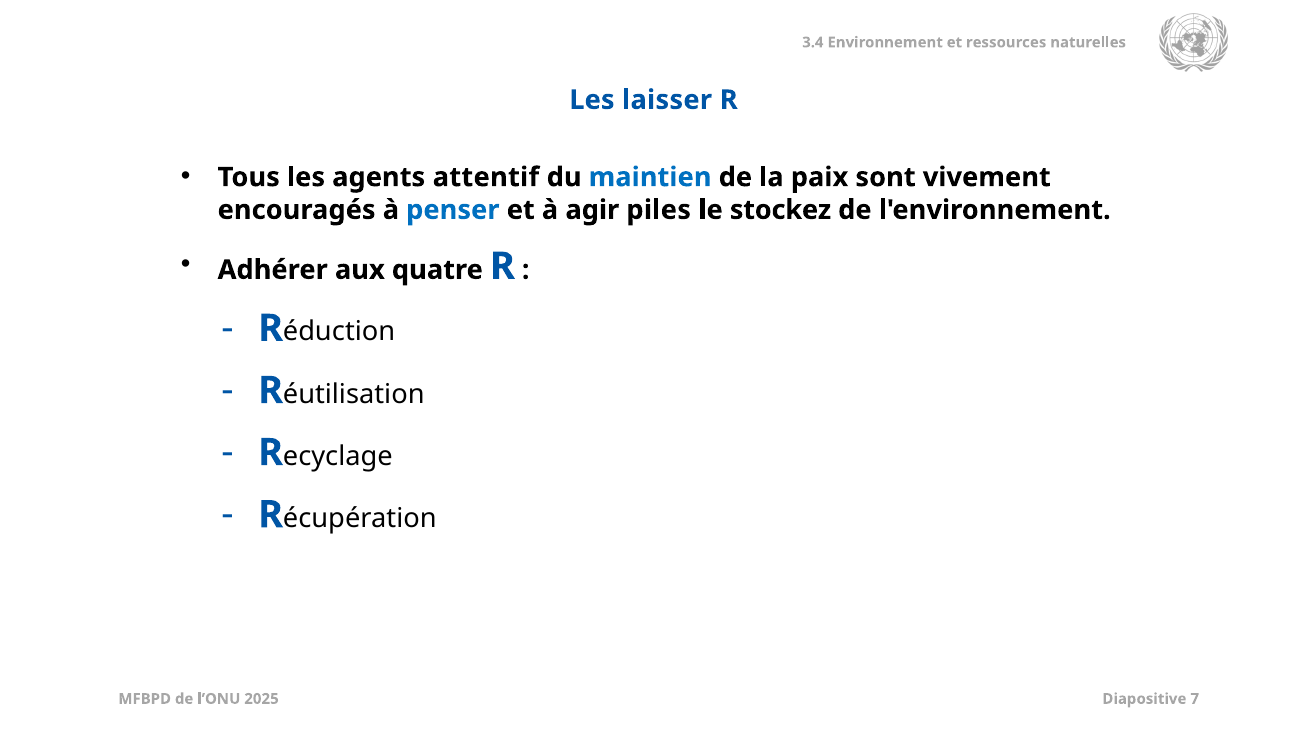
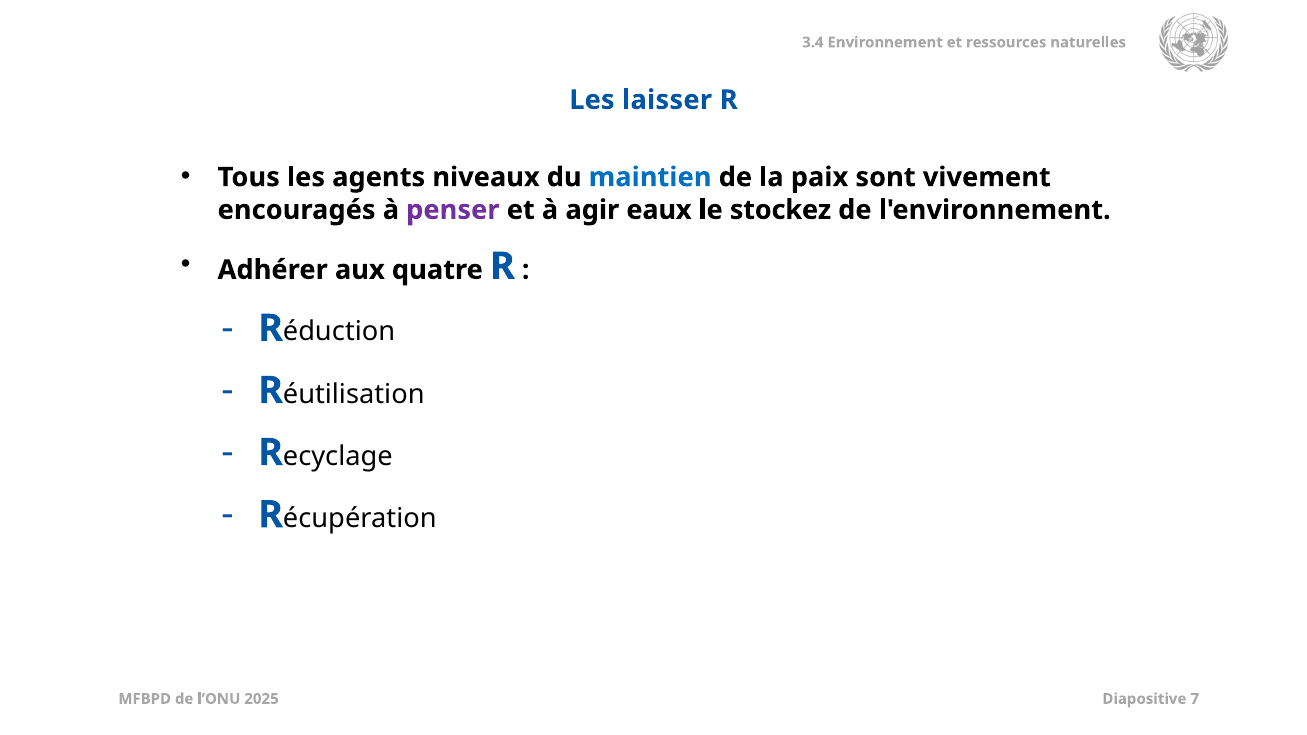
attentif: attentif -> niveaux (486, 177)
penser colour: blue -> purple (453, 210)
piles: piles -> eaux (659, 210)
